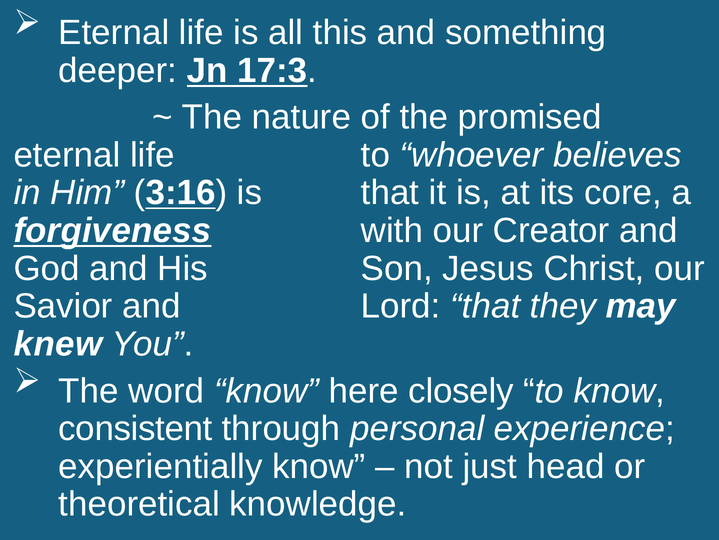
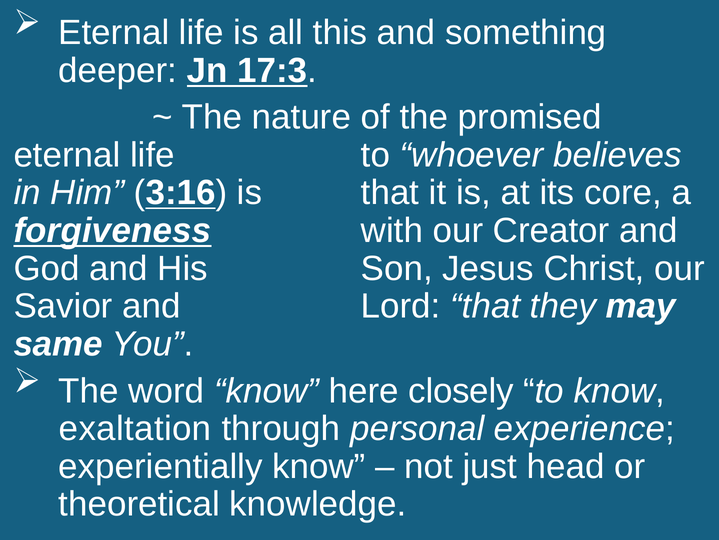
knew: knew -> same (58, 344)
consistent: consistent -> exaltation (135, 428)
